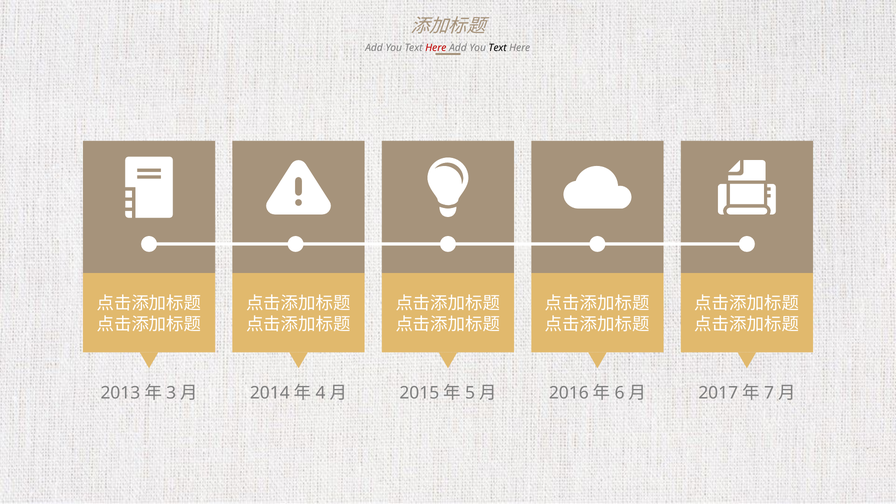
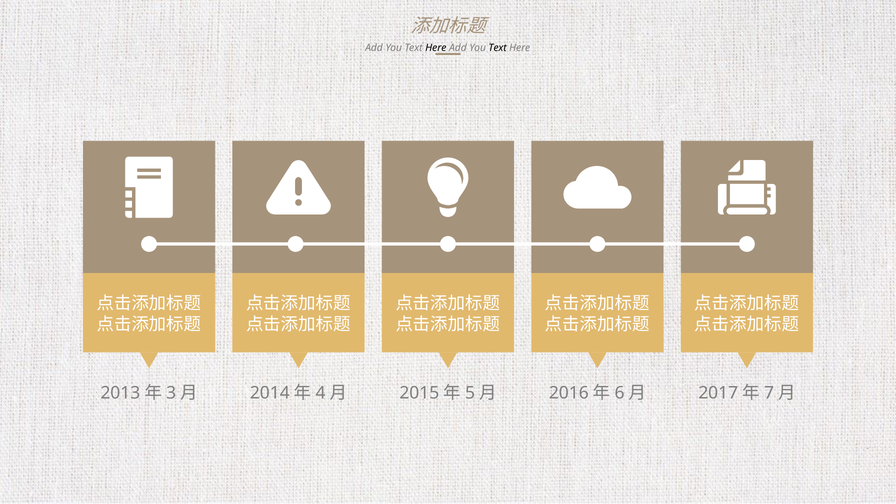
Here colour: red -> black (436, 48)
